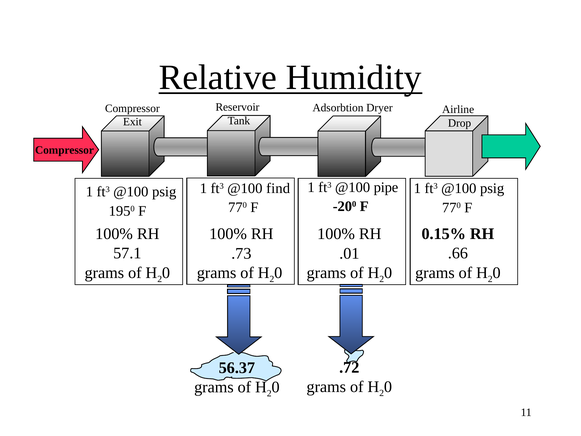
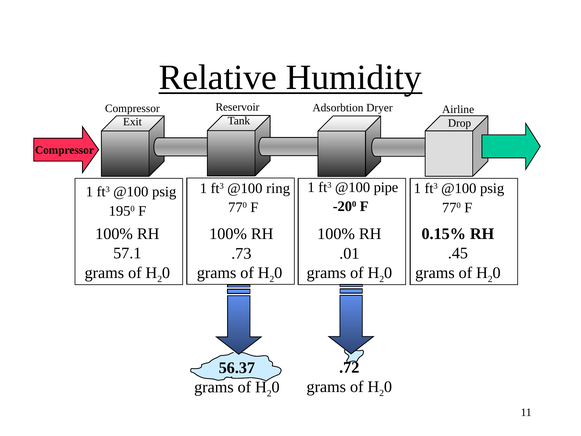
find: find -> ring (278, 188)
.66: .66 -> .45 (458, 253)
